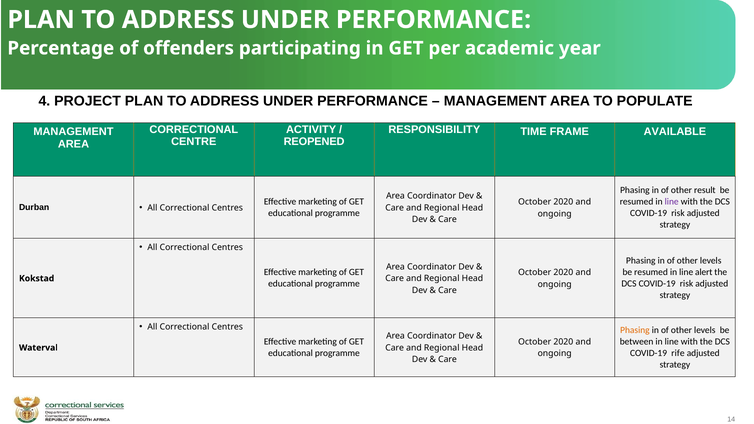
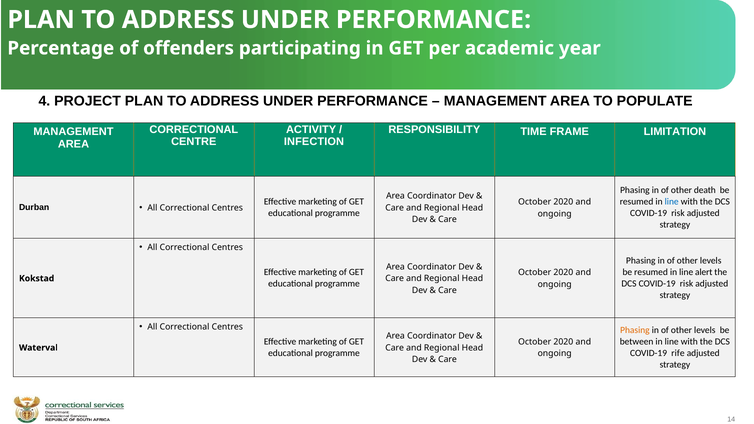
AVAILABLE: AVAILABLE -> LIMITATION (675, 132)
REOPENED: REOPENED -> INFECTION (314, 142)
result: result -> death (705, 190)
line colour: purple -> blue (672, 202)
